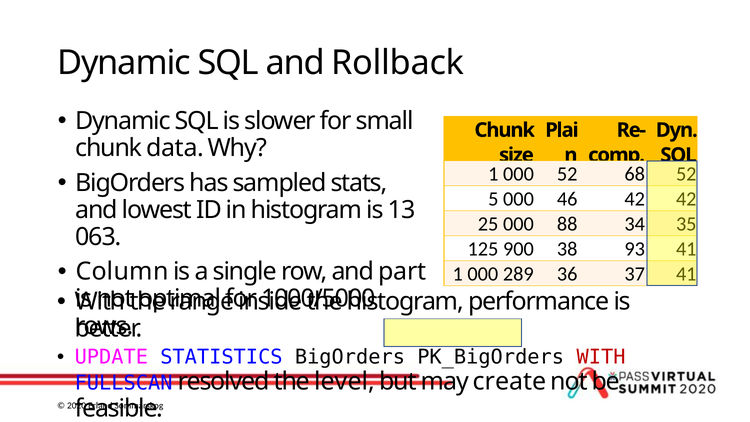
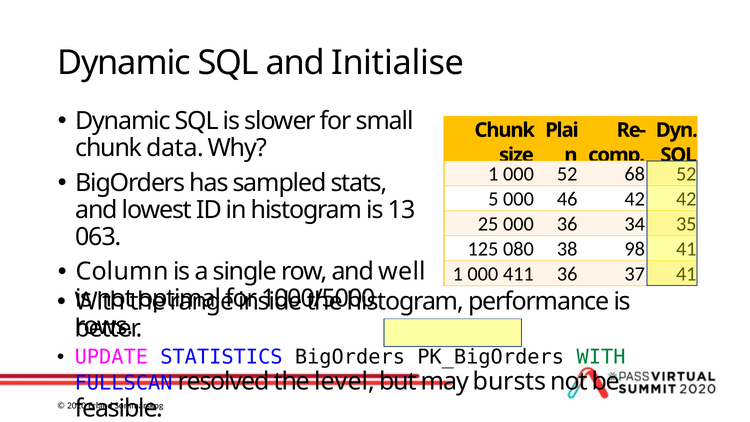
Rollback: Rollback -> Initialise (398, 63)
000 88: 88 -> 36 (567, 224)
900: 900 -> 080 (518, 249)
93: 93 -> 98 (635, 249)
part: part -> well (402, 272)
289: 289 -> 411 (518, 274)
WITH colour: red -> green (601, 357)
create: create -> bursts (510, 381)
